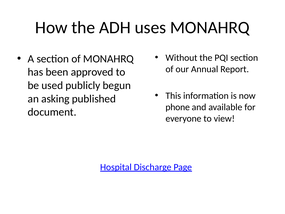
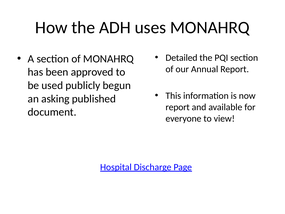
Without: Without -> Detailed (181, 58)
phone: phone -> report (178, 107)
